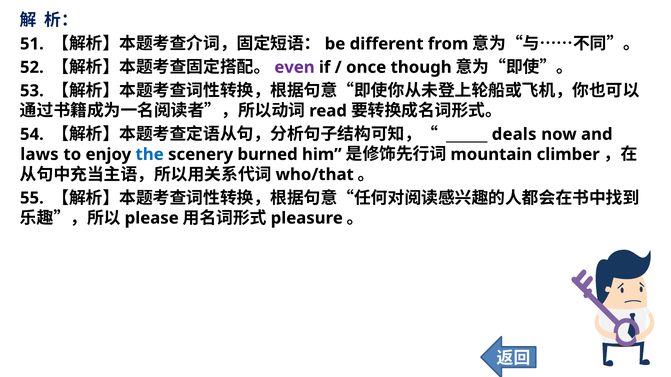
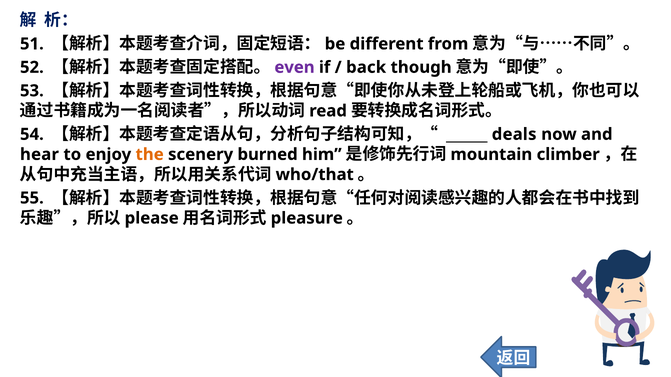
once: once -> back (366, 67)
laws: laws -> hear (39, 155)
the colour: blue -> orange (150, 155)
